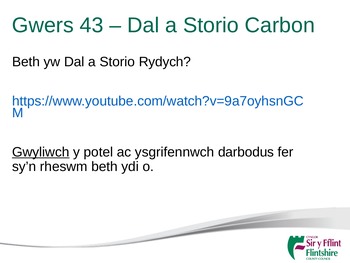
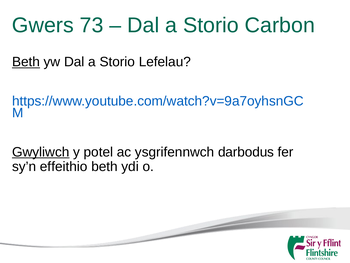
43: 43 -> 73 (92, 25)
Beth underline: none -> present (26, 62)
Rydych: Rydych -> Lefelau (165, 62)
rheswm: rheswm -> effeithio (64, 166)
